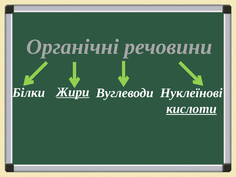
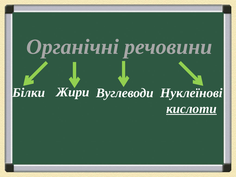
Жири underline: present -> none (73, 92)
